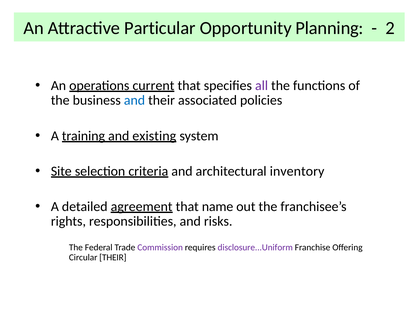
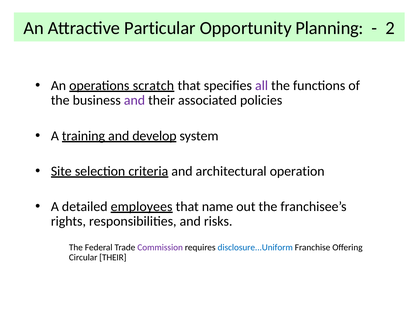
current: current -> scratch (153, 86)
and colour: blue -> purple (134, 100)
existing: existing -> develop (154, 136)
inventory: inventory -> operation (297, 171)
agreement: agreement -> employees (142, 207)
disclosure...Uniform colour: purple -> blue (255, 248)
